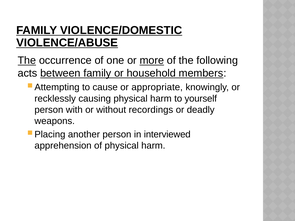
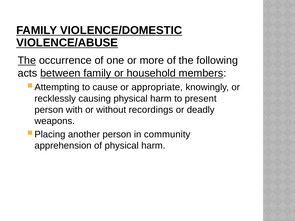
more underline: present -> none (152, 61)
yourself: yourself -> present (201, 99)
interviewed: interviewed -> community (167, 135)
